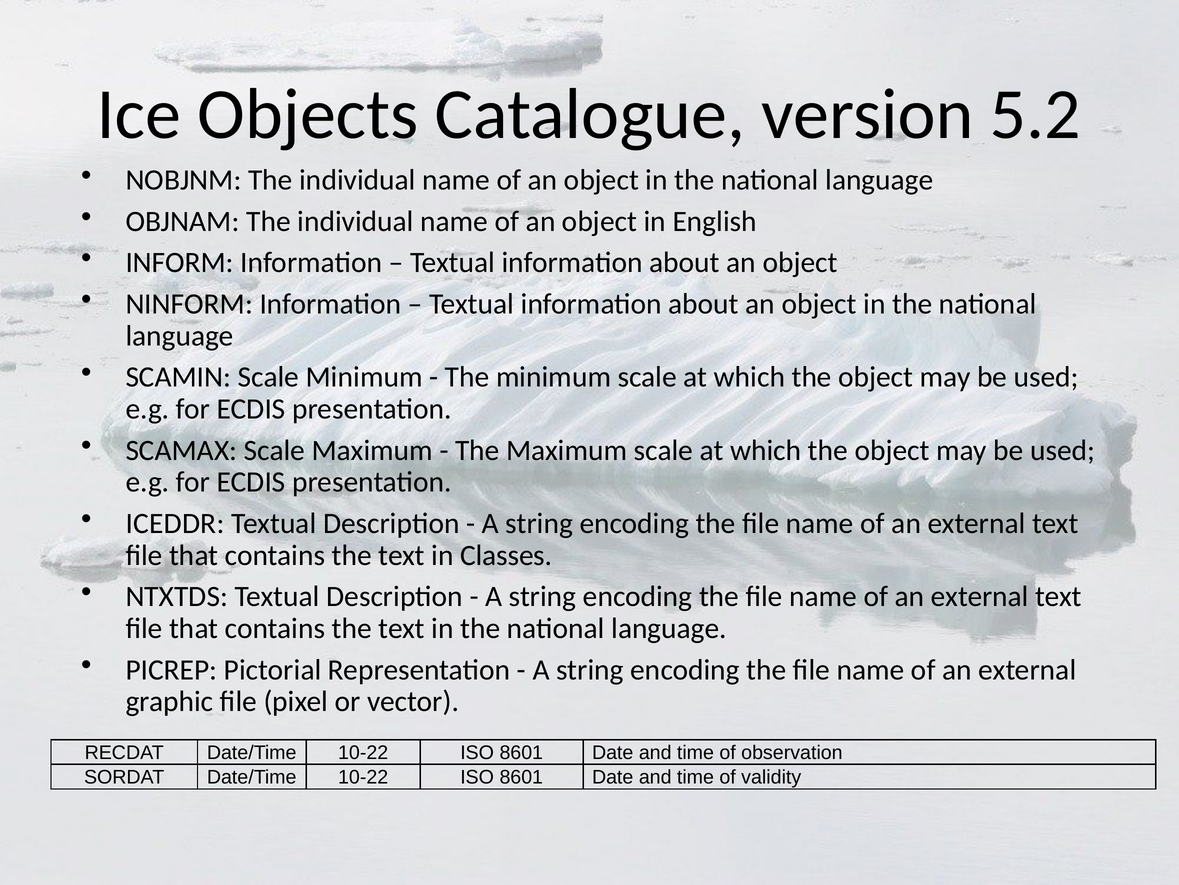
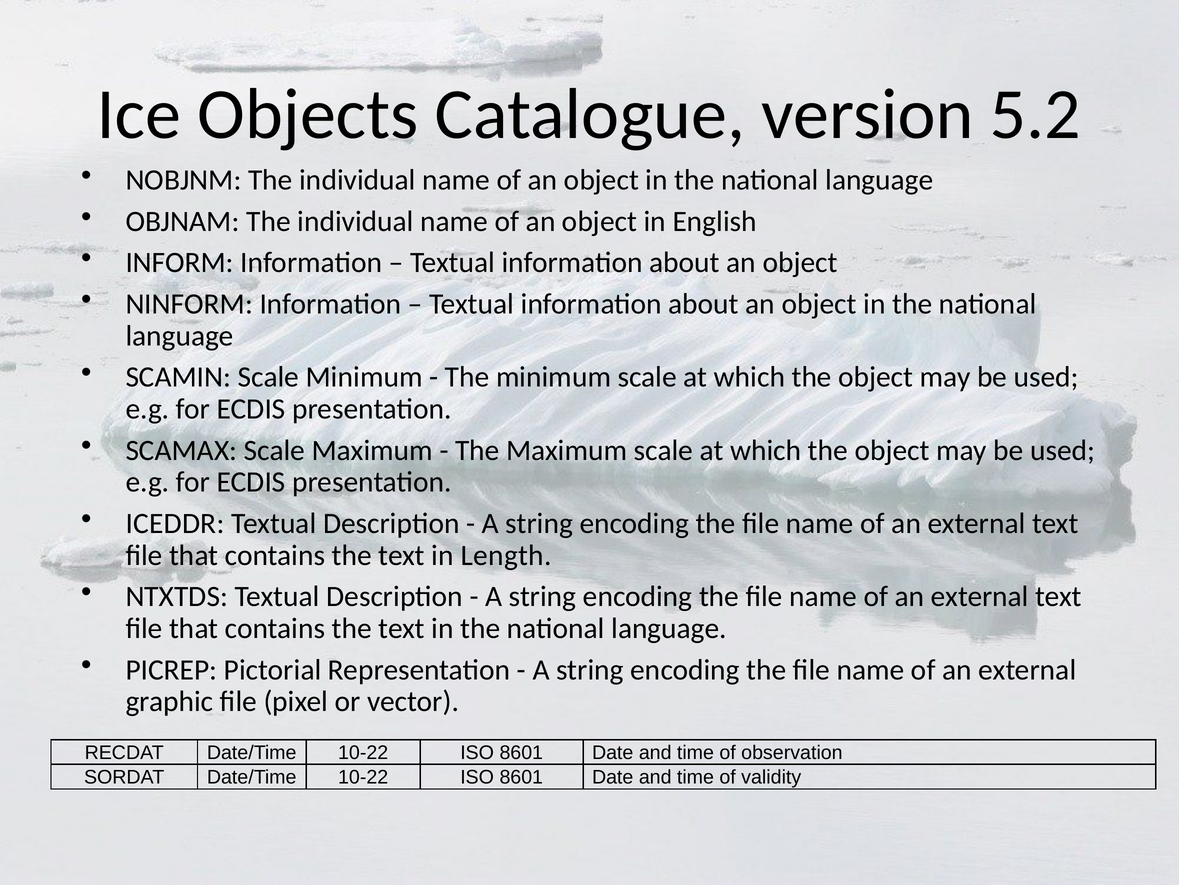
Classes: Classes -> Length (506, 555)
